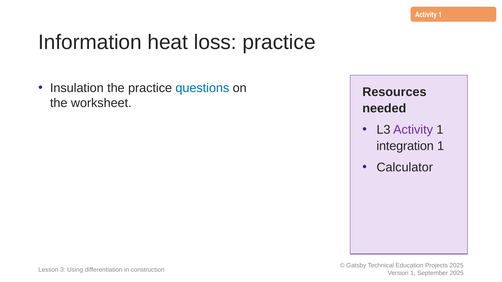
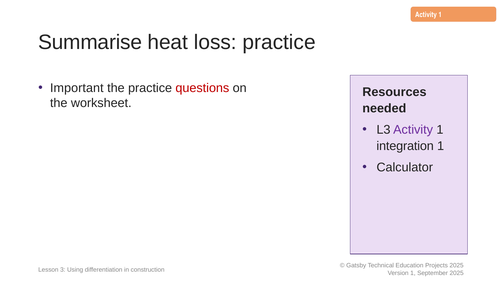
Information: Information -> Summarise (90, 42)
Insulation: Insulation -> Important (77, 88)
questions colour: blue -> red (202, 88)
